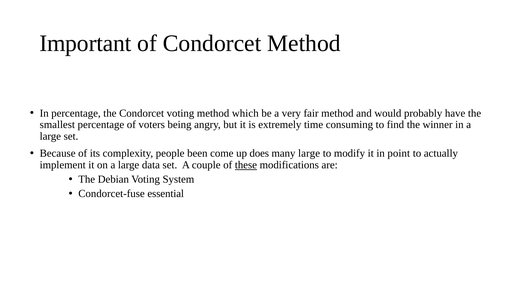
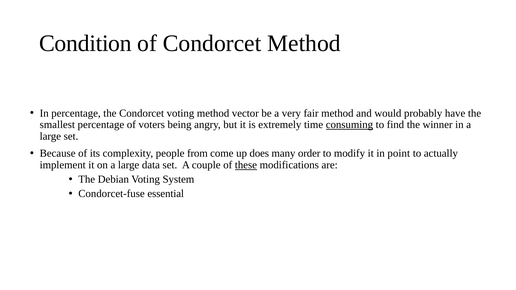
Important: Important -> Condition (85, 43)
which: which -> vector (245, 113)
consuming underline: none -> present (349, 125)
been: been -> from (197, 154)
many large: large -> order (309, 154)
